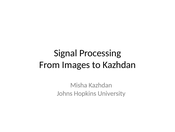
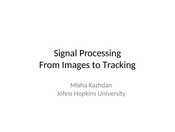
to Kazhdan: Kazhdan -> Tracking (119, 64)
